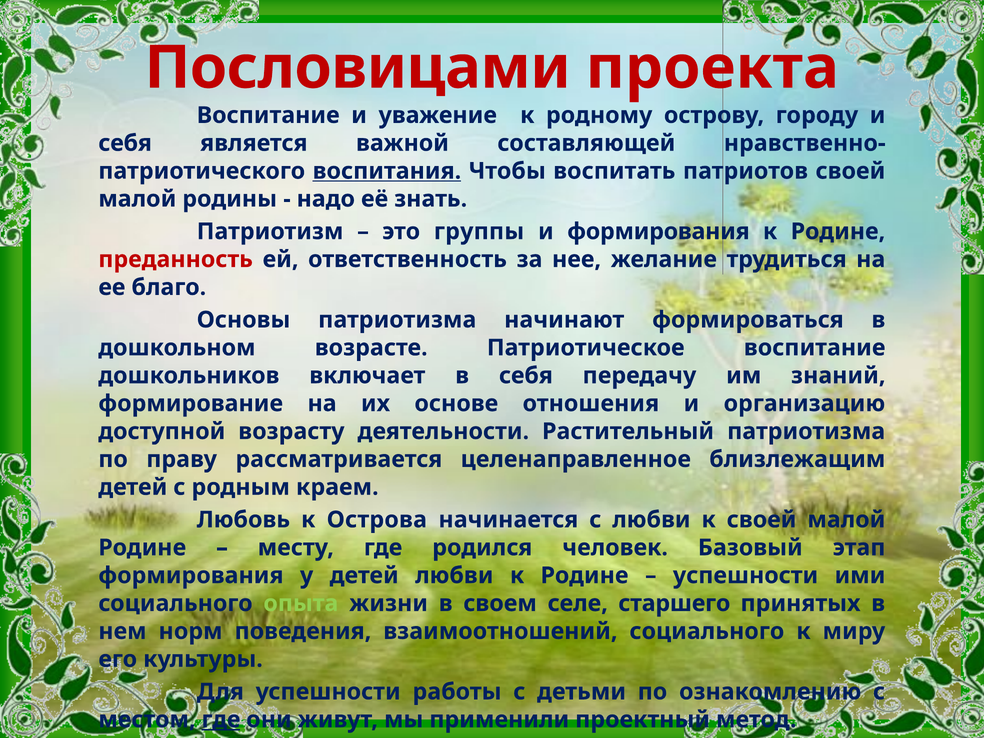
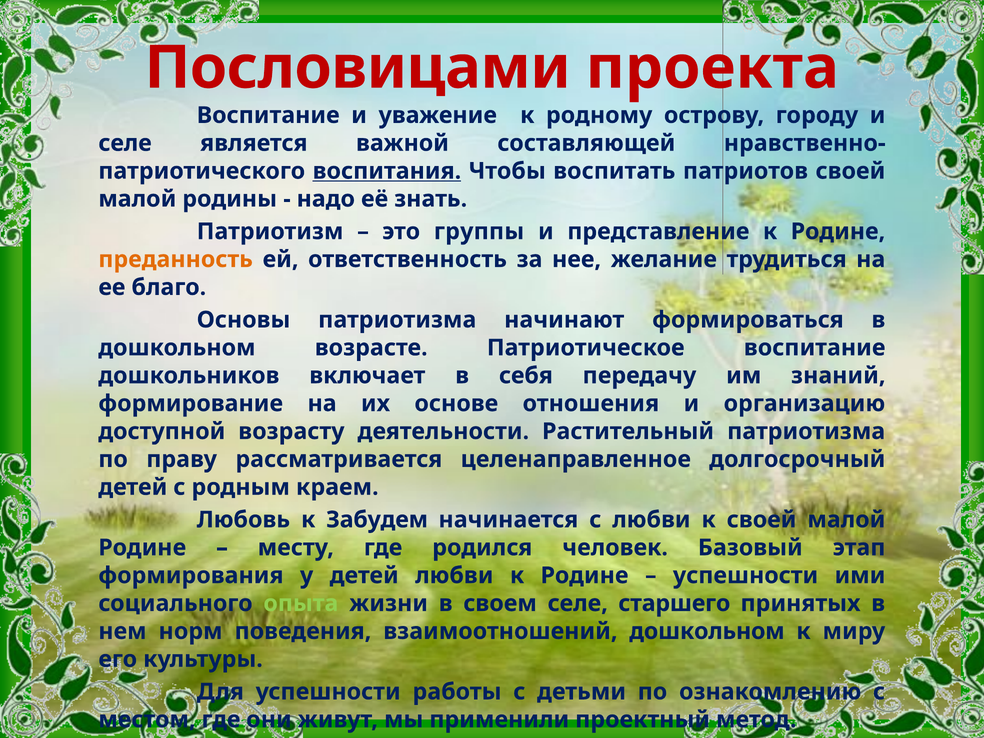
себя: себя -> селе (125, 143)
и формирования: формирования -> представление (658, 231)
преданность colour: red -> orange (176, 259)
близлежащим: близлежащим -> долгосрочный (797, 459)
Острова: Острова -> Забудем (377, 520)
взаимоотношений социального: социального -> дошкольном (707, 631)
где underline: present -> none (221, 720)
